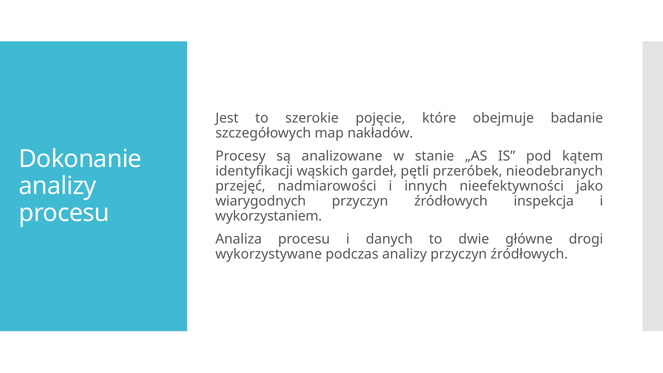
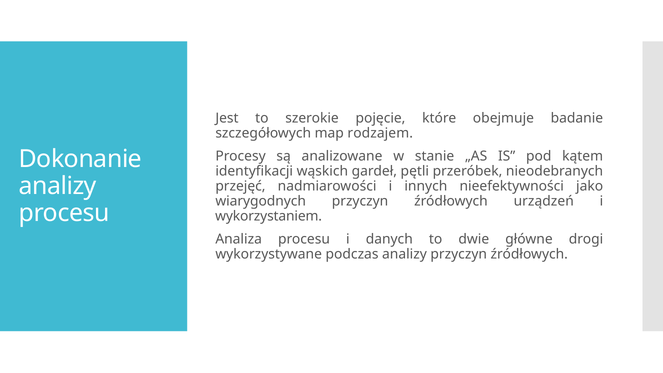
nakładów: nakładów -> rodzajem (380, 133)
inspekcja: inspekcja -> urządzeń (544, 201)
